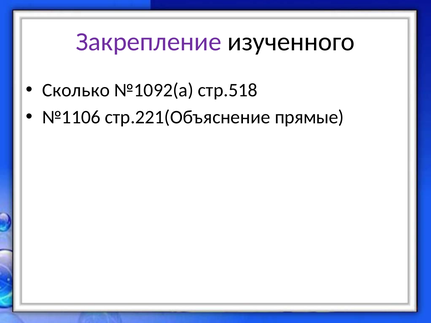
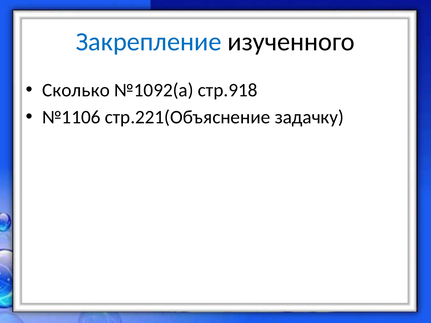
Закрепление colour: purple -> blue (149, 42)
стр.518: стр.518 -> стр.918 (228, 90)
прямые: прямые -> задачку (309, 117)
